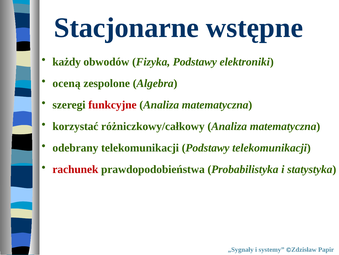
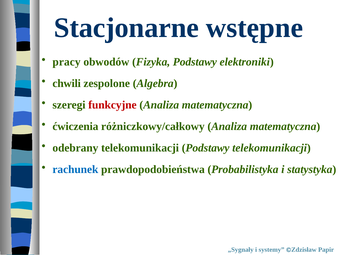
każdy: każdy -> pracy (67, 62)
oceną: oceną -> chwili (67, 83)
korzystać: korzystać -> ćwiczenia (75, 126)
rachunek colour: red -> blue (75, 169)
